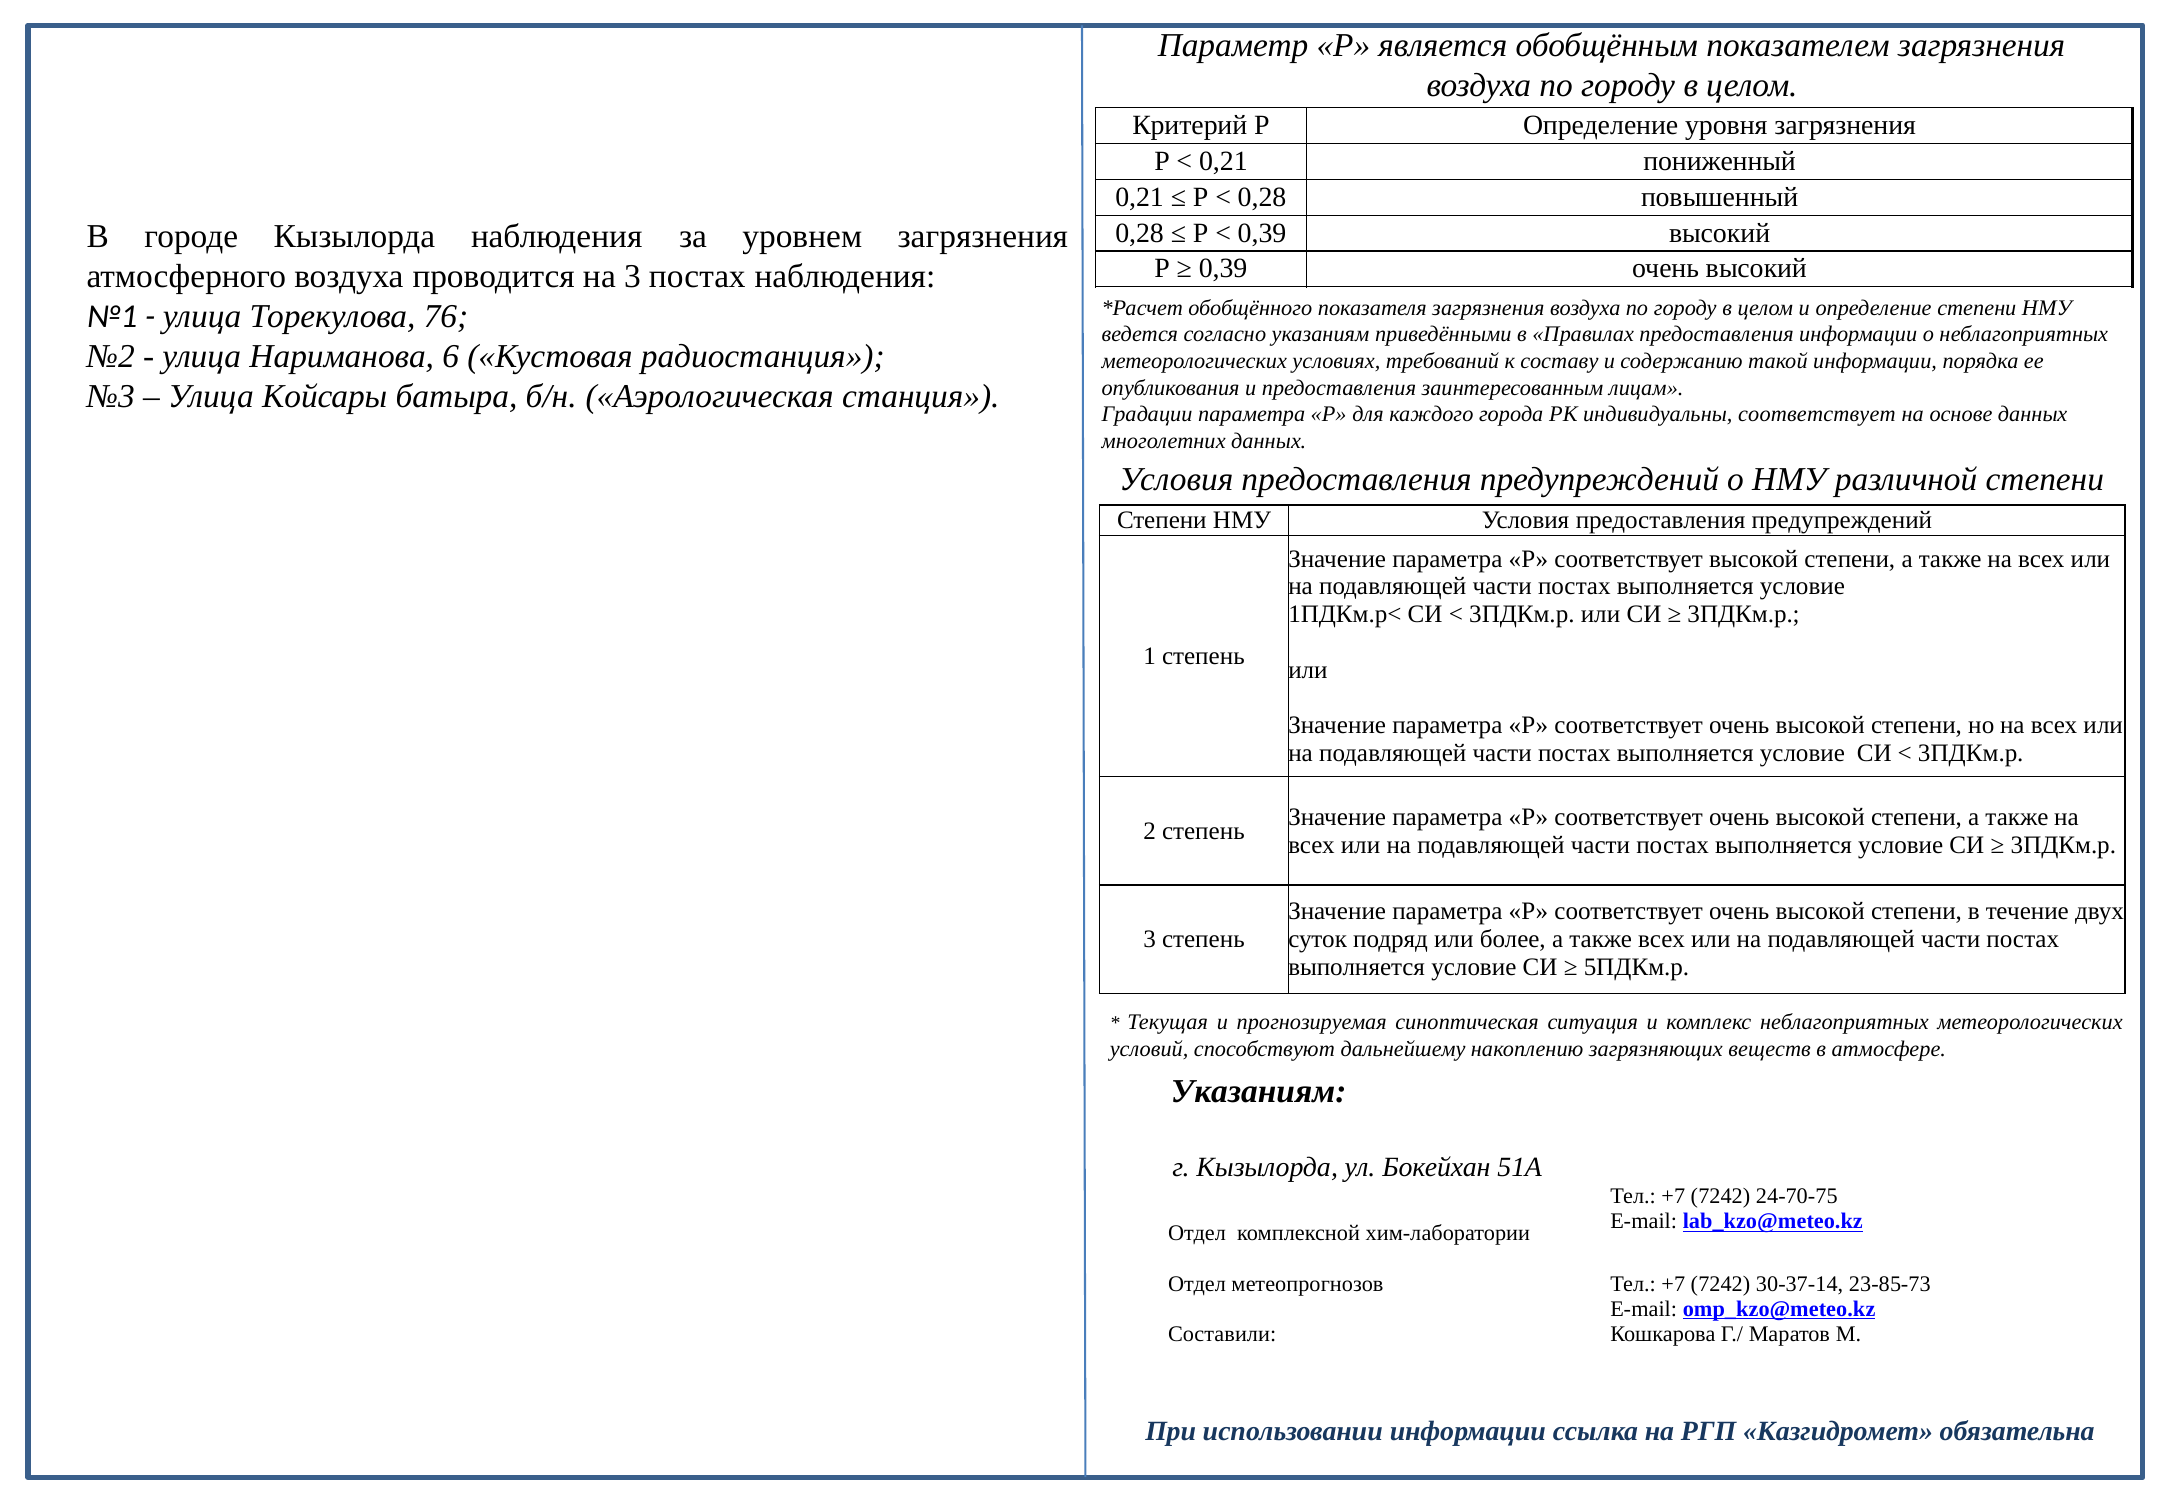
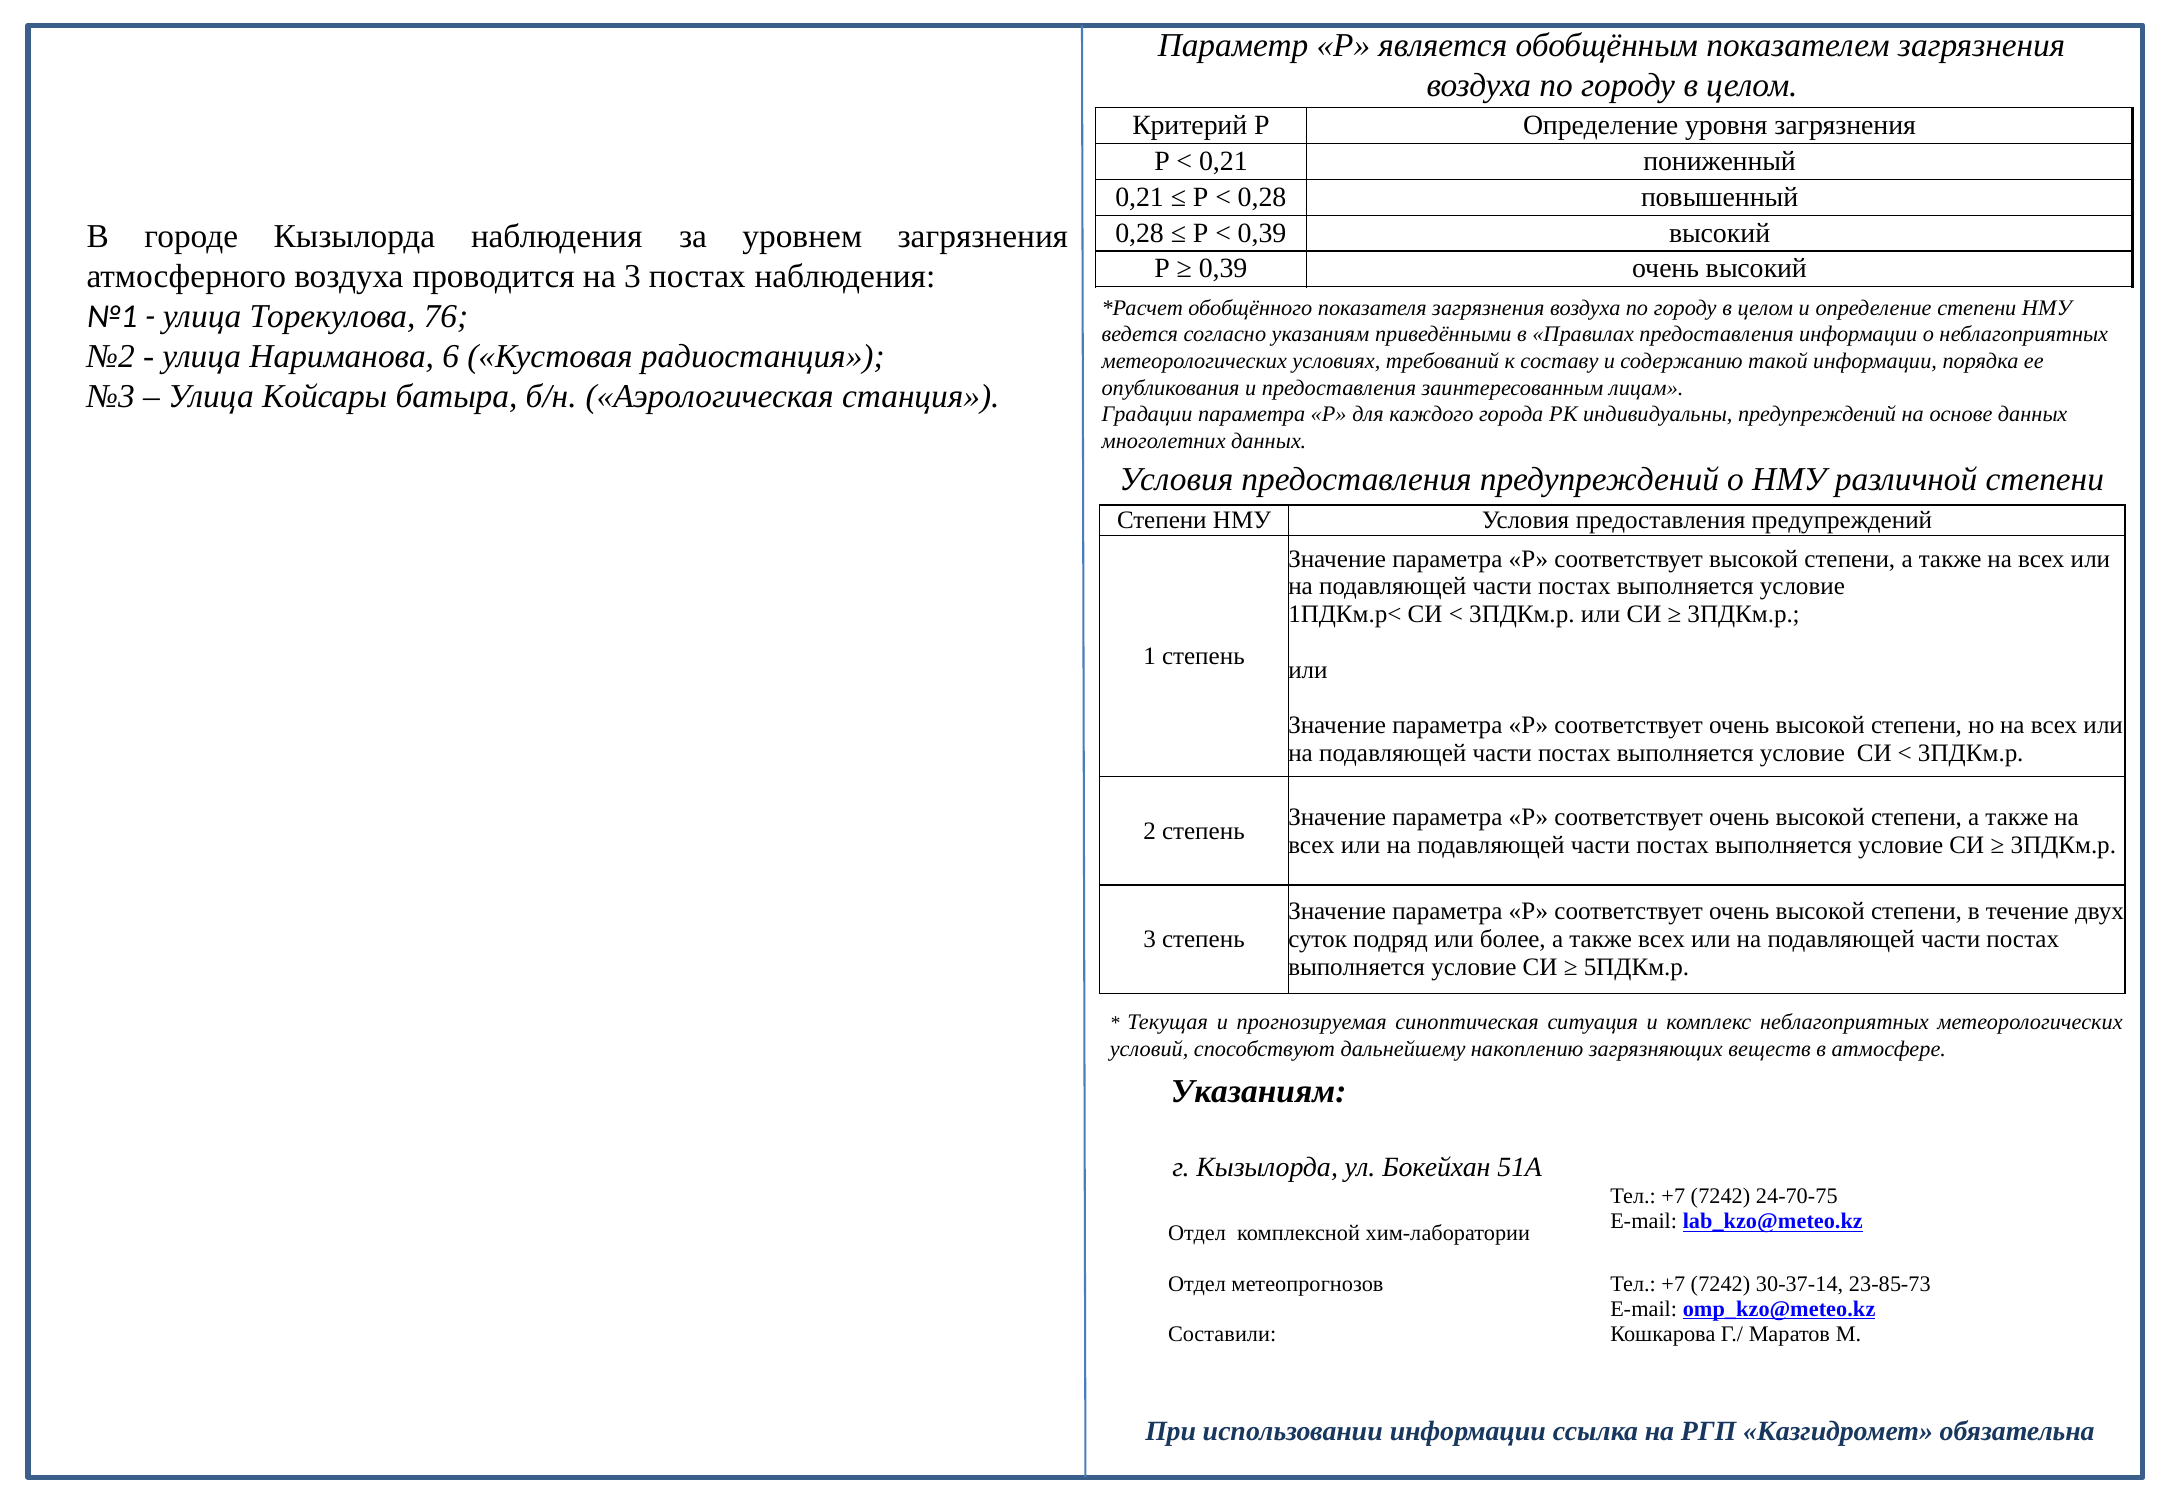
индивидуальны соответствует: соответствует -> предупреждений (1817, 414)
